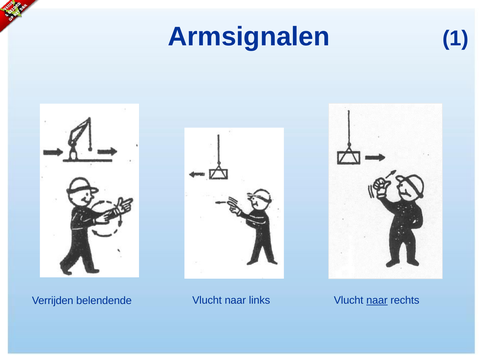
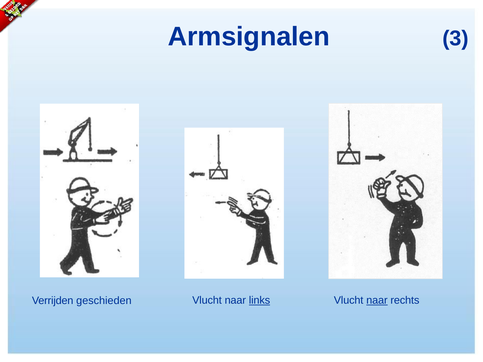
1: 1 -> 3 (455, 38)
belendende: belendende -> geschieden (104, 301)
links underline: none -> present (260, 300)
